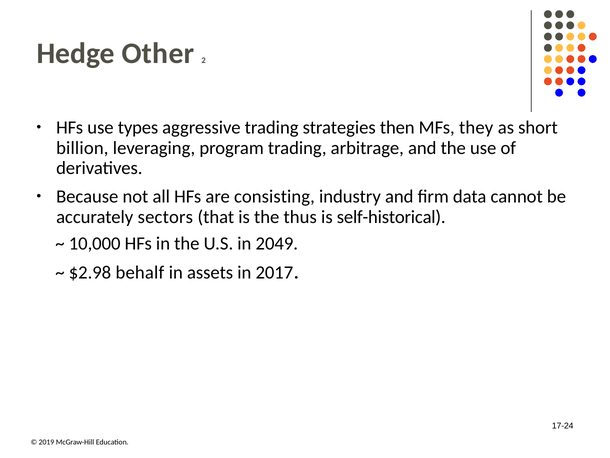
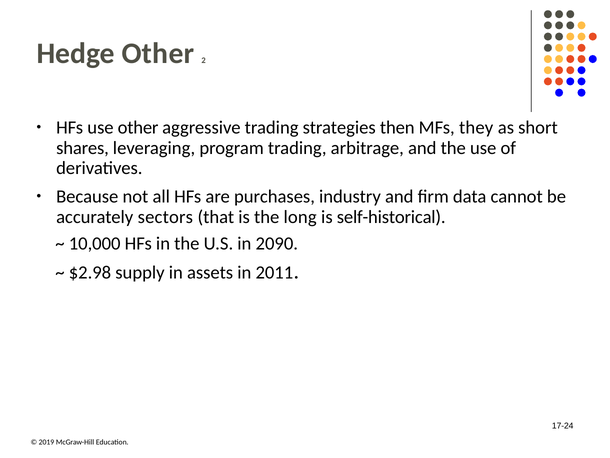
use types: types -> other (138, 128)
billion: billion -> shares (82, 148)
consisting: consisting -> purchases (274, 197)
thus: thus -> long (300, 217)
2049: 2049 -> 2090 (277, 243)
behalf: behalf -> supply (140, 272)
2017: 2017 -> 2011 (274, 272)
